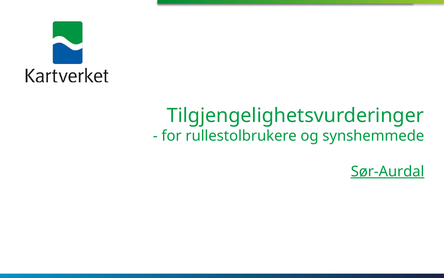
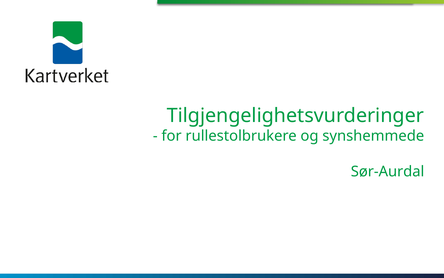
Sør-Aurdal underline: present -> none (388, 171)
